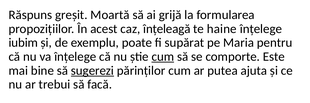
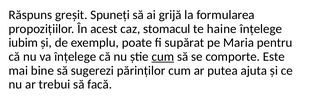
Moartă: Moartă -> Spuneți (110, 15)
înțeleagă: înțeleagă -> stomacul (167, 29)
sugerezi underline: present -> none (92, 71)
